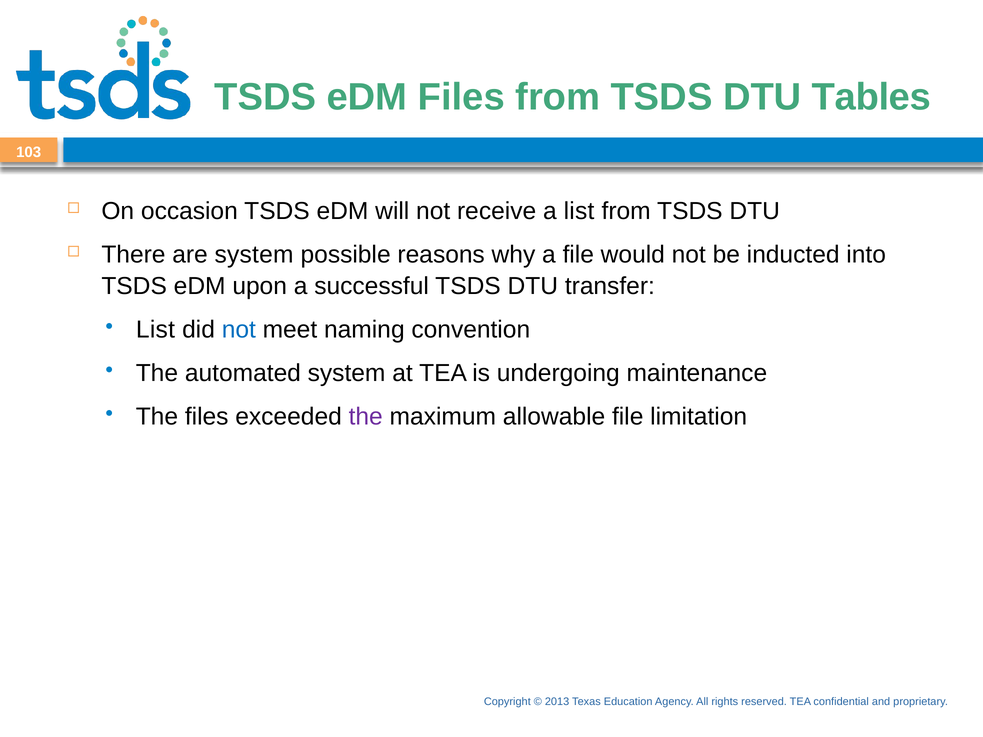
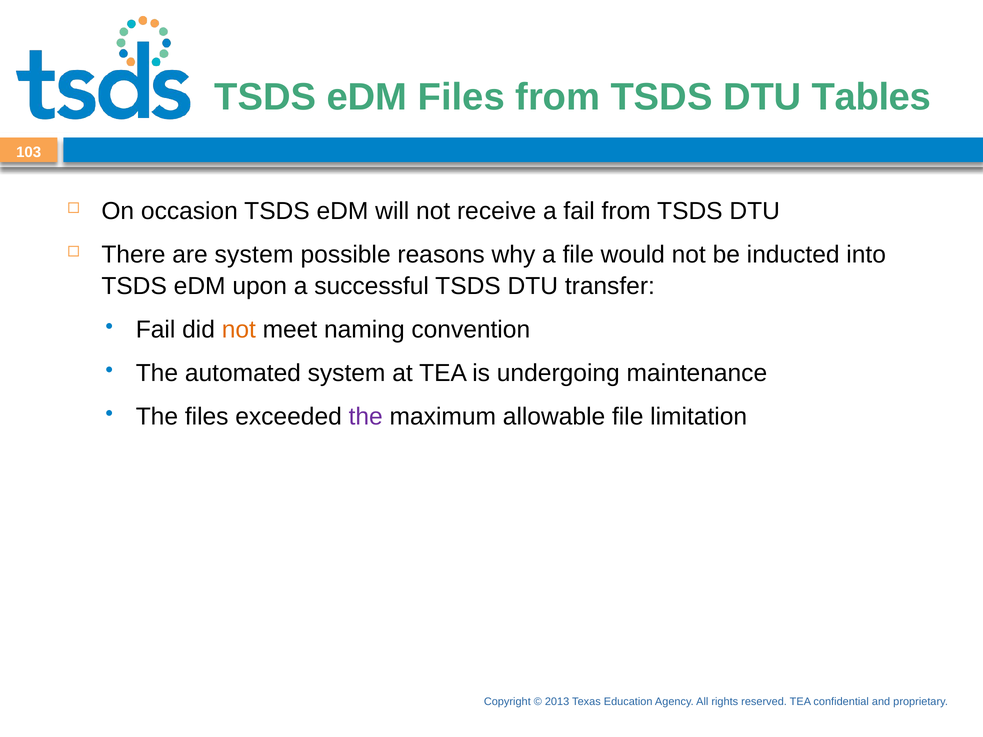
a list: list -> fail (579, 211)
List: List -> Fail (156, 330)
not colour: blue -> orange (239, 330)
